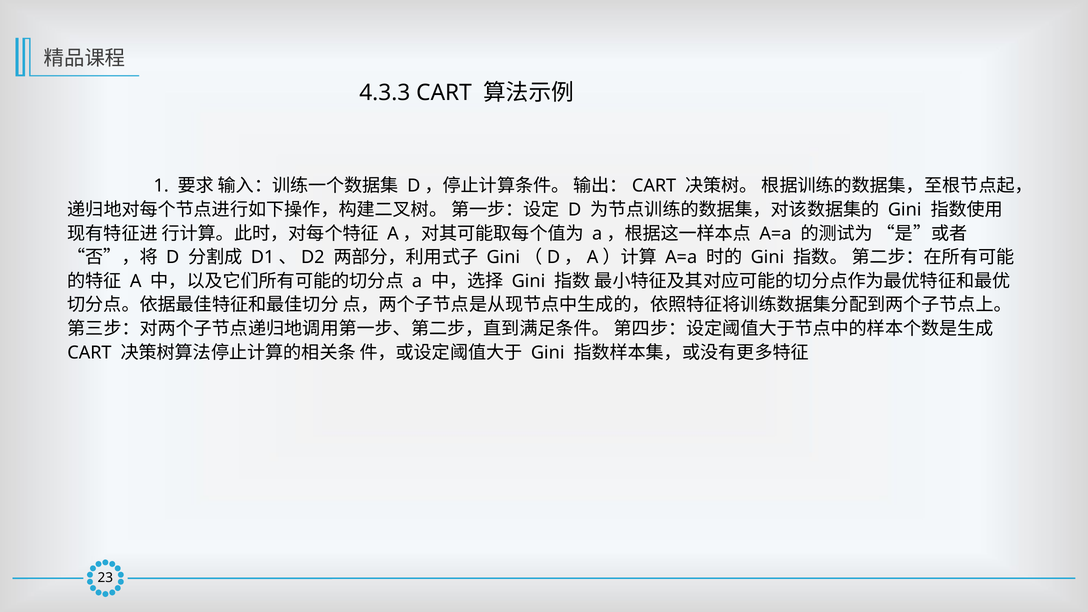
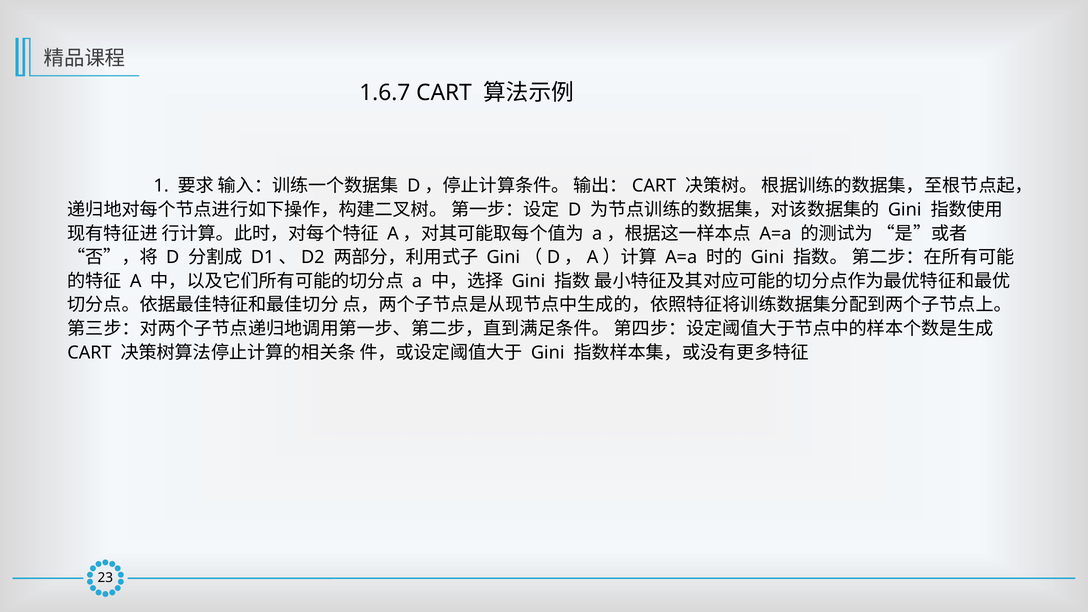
4.3.3: 4.3.3 -> 1.6.7 (385, 93)
